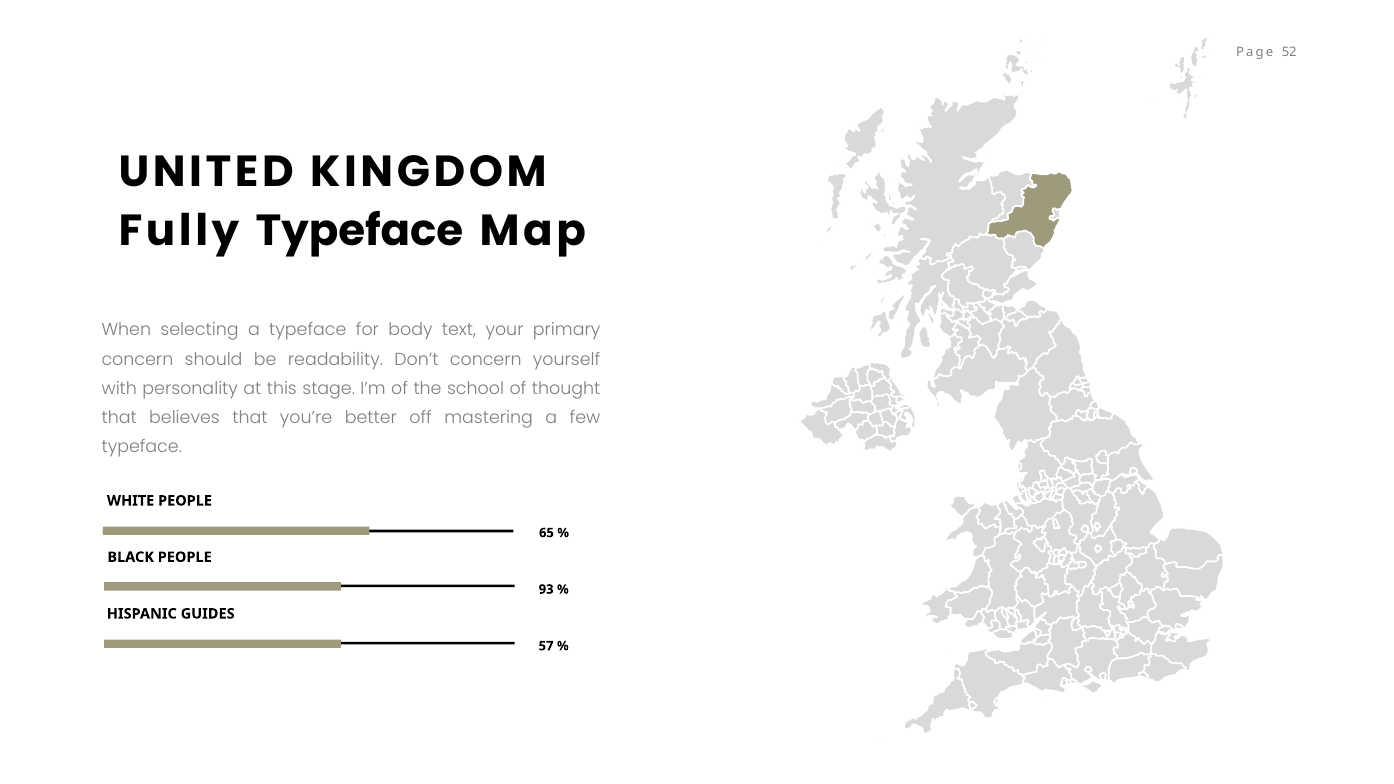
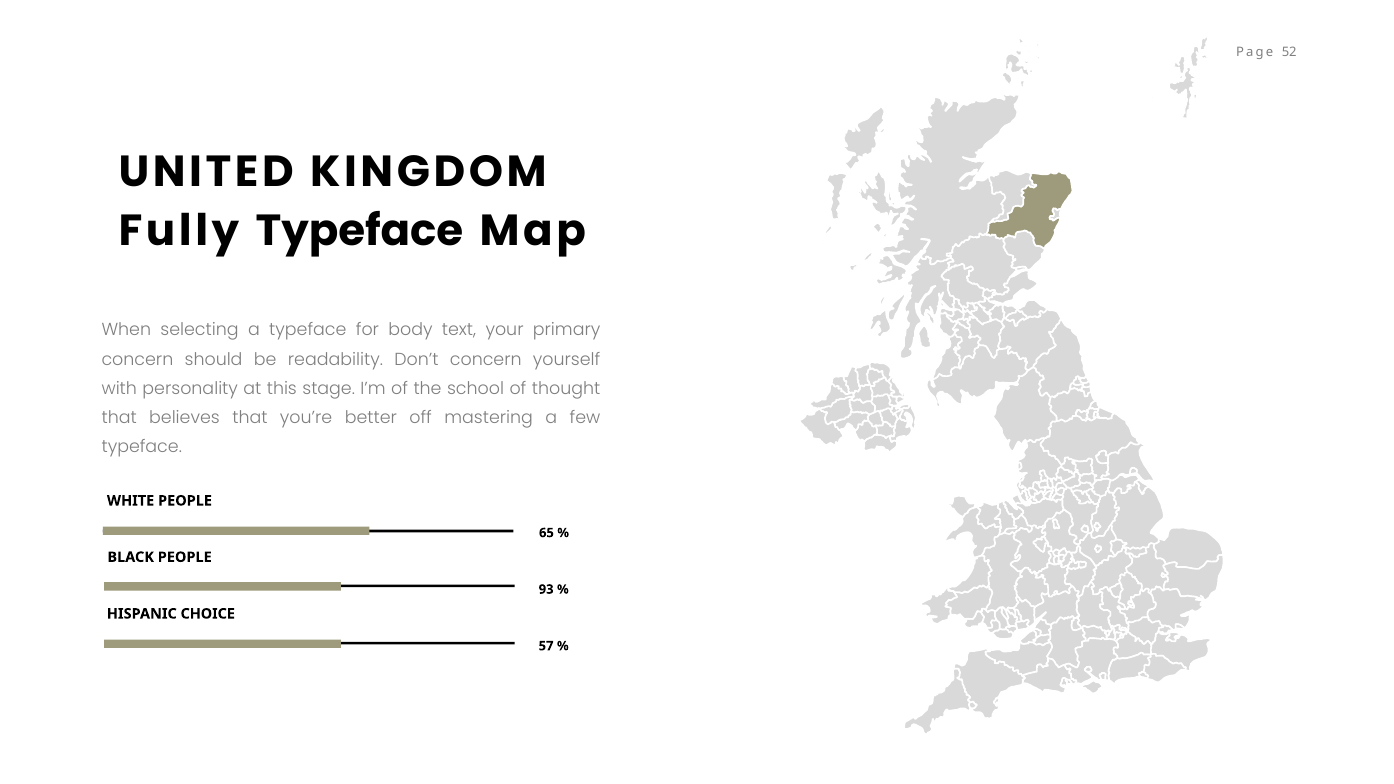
GUIDES: GUIDES -> CHOICE (208, 614)
